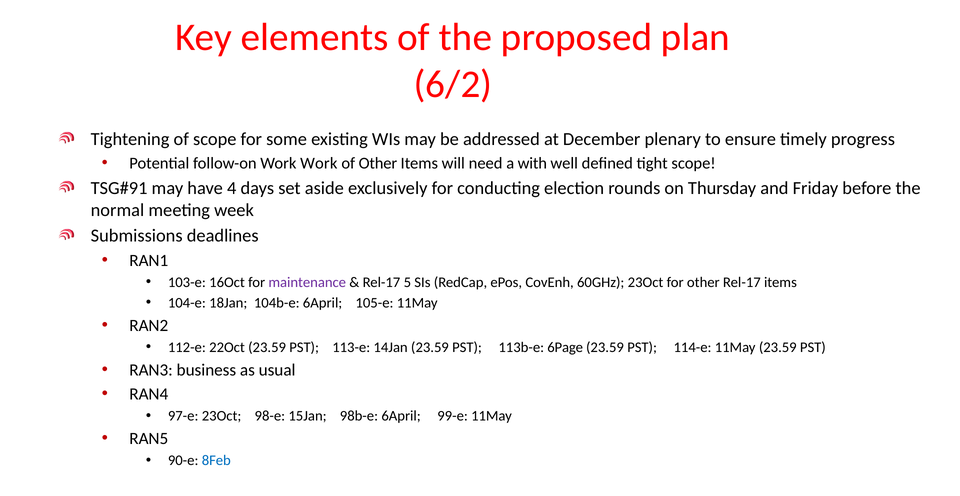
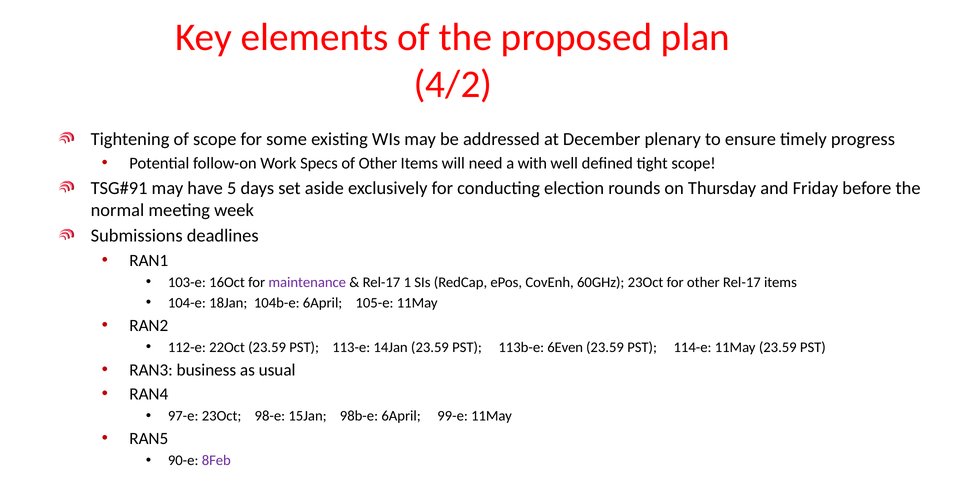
6/2: 6/2 -> 4/2 (453, 84)
Work Work: Work -> Specs (319, 163)
4: 4 -> 5 (232, 188)
5: 5 -> 1 (407, 283)
6Page: 6Page -> 6Even (565, 348)
8Feb colour: blue -> purple (216, 461)
